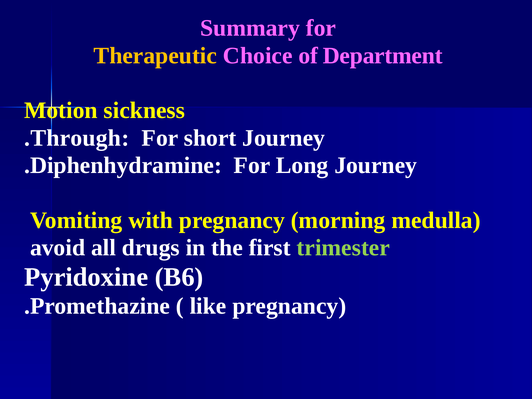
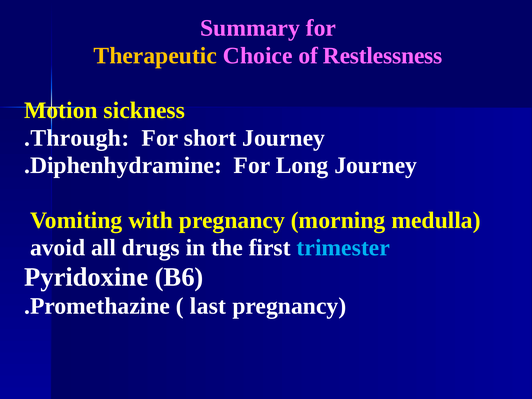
Department: Department -> Restlessness (383, 56)
trimester colour: light green -> light blue (343, 248)
like: like -> last (208, 306)
